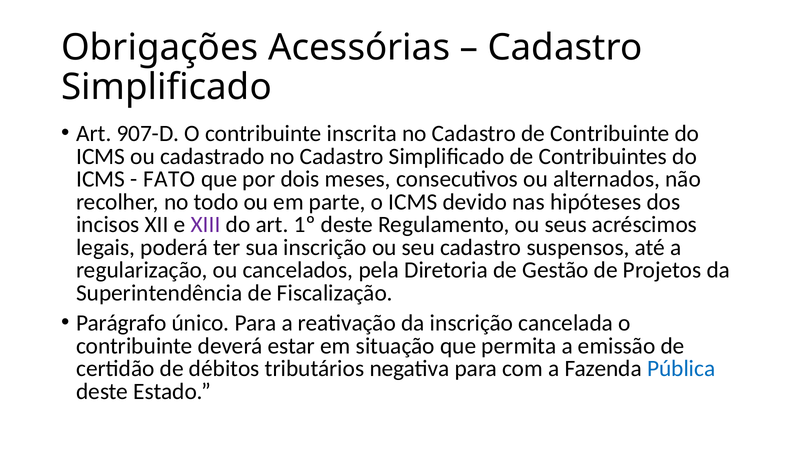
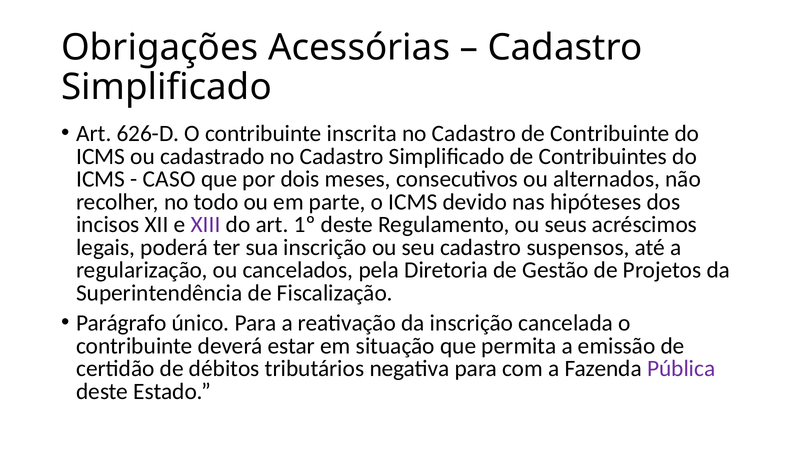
907-D: 907-D -> 626-D (148, 134)
FATO: FATO -> CASO (169, 179)
Pública colour: blue -> purple (681, 369)
